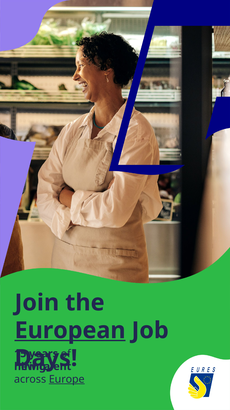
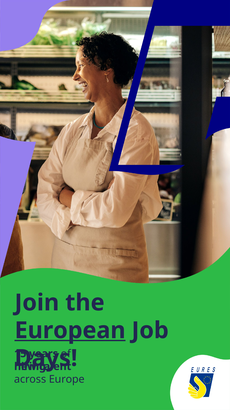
Europe underline: present -> none (67, 378)
